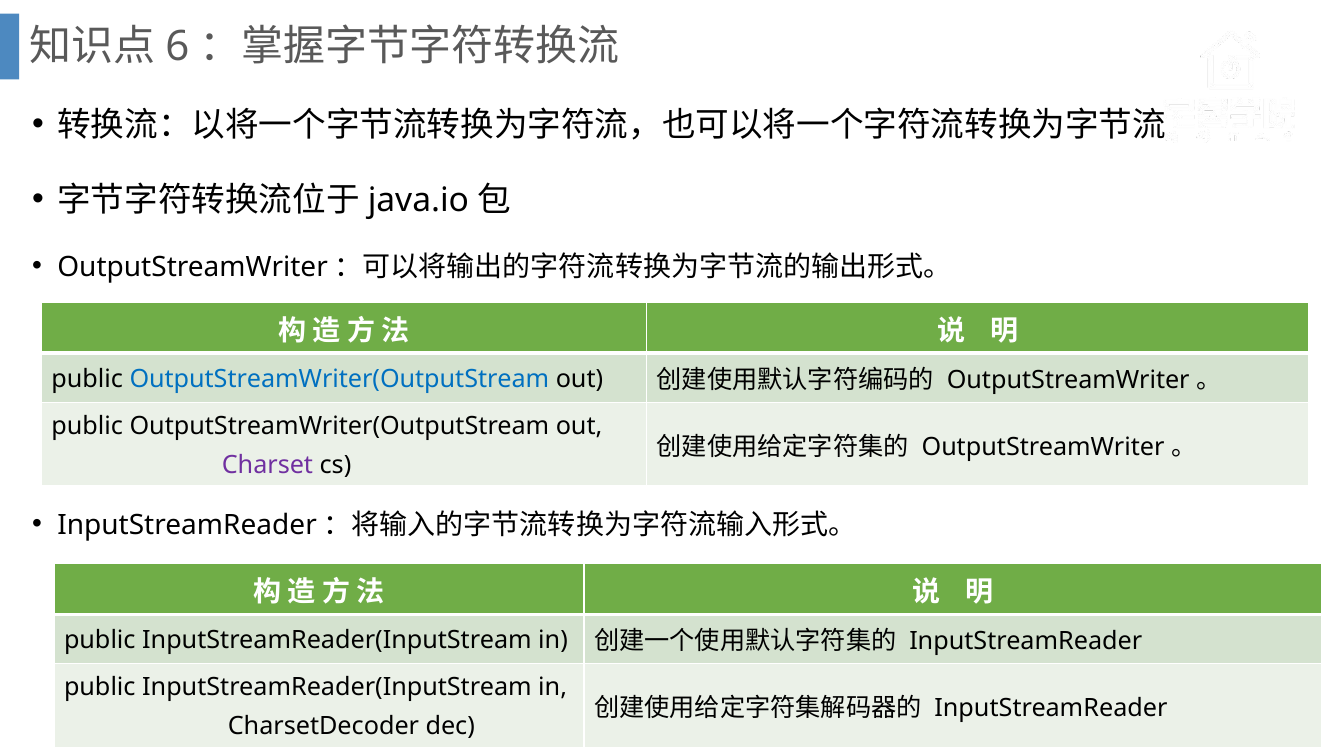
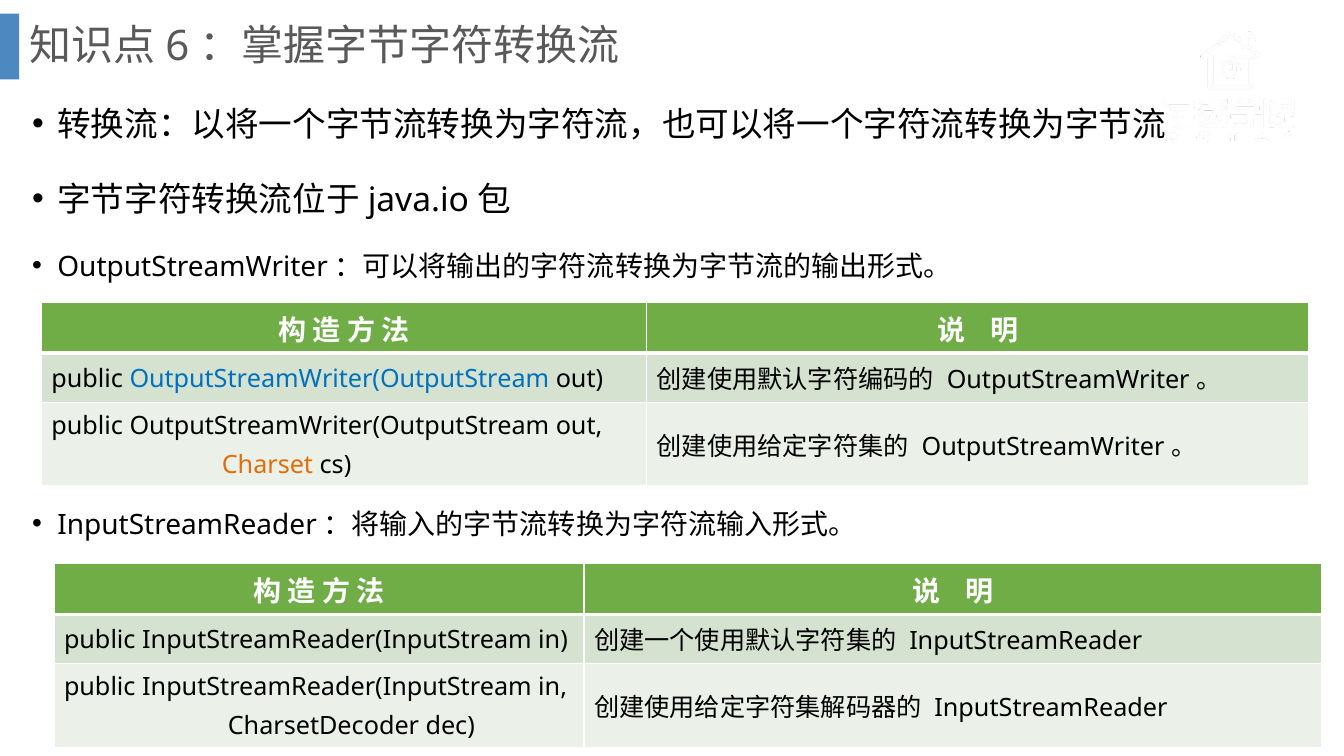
Charset colour: purple -> orange (267, 465)
